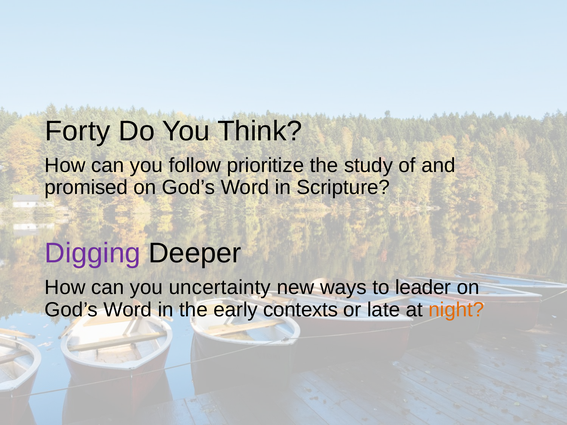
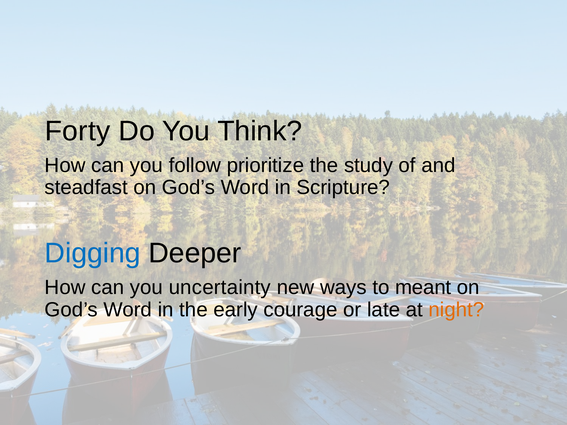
promised: promised -> steadfast (86, 188)
Digging colour: purple -> blue (93, 253)
leader: leader -> meant (423, 288)
contexts: contexts -> courage (300, 310)
